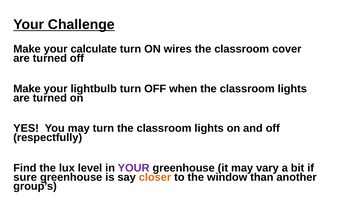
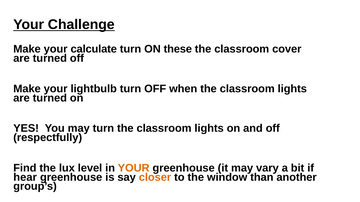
wires: wires -> these (178, 49)
YOUR colour: purple -> orange (134, 168)
sure: sure -> hear (25, 178)
